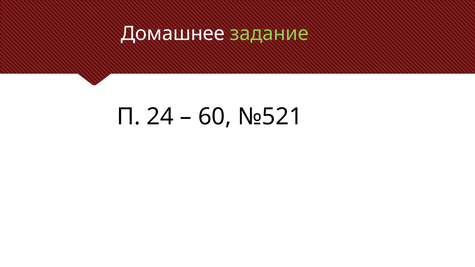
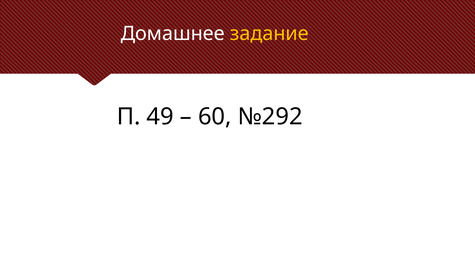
задание colour: light green -> yellow (269, 34)
24: 24 -> 49 (160, 117)
№521: №521 -> №292 (270, 117)
